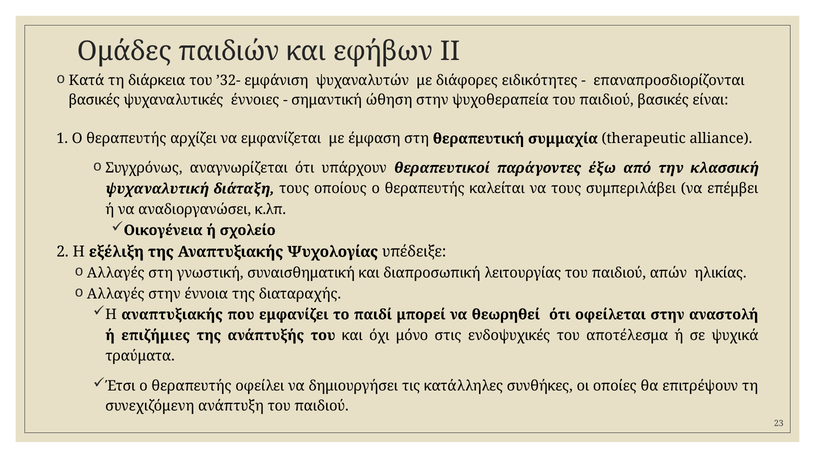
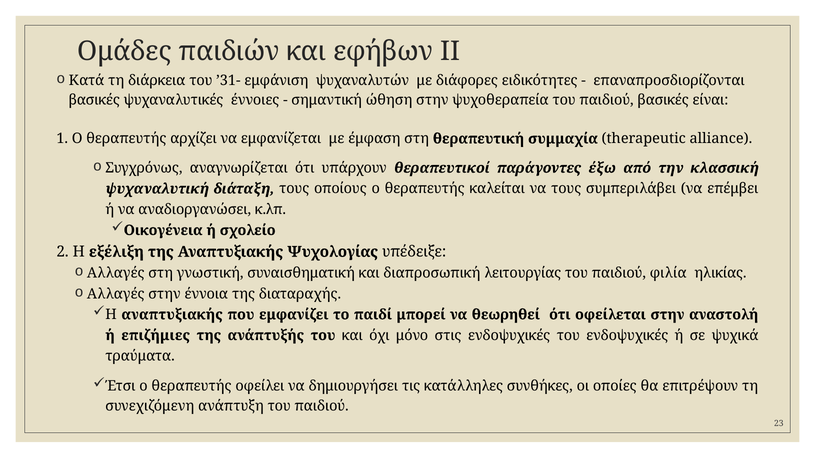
’32-: ’32- -> ’31- (228, 80)
απών: απών -> φιλία (668, 273)
του αποτέλεσμα: αποτέλεσμα -> ενδοψυχικές (627, 336)
